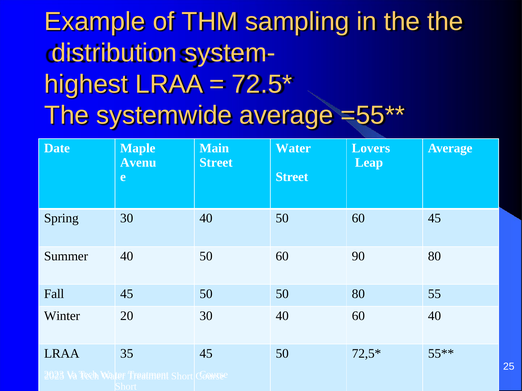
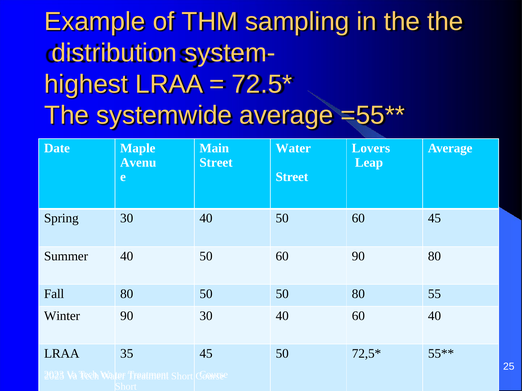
Fall 45: 45 -> 80 (127, 294)
Winter 20: 20 -> 90 (127, 316)
